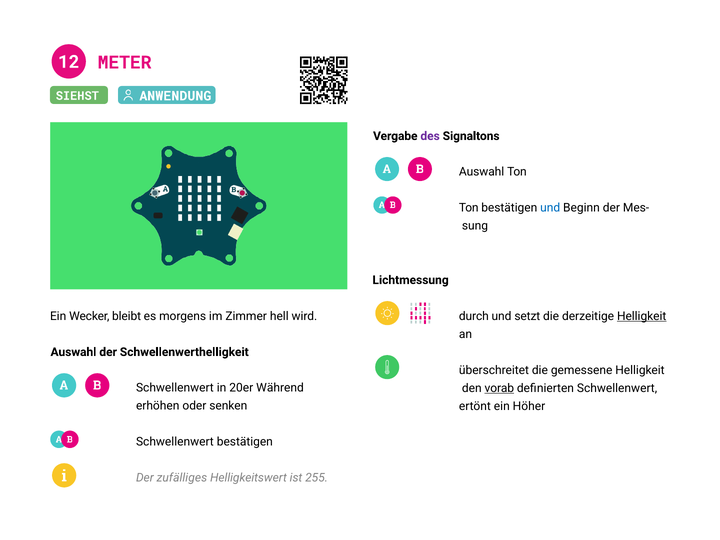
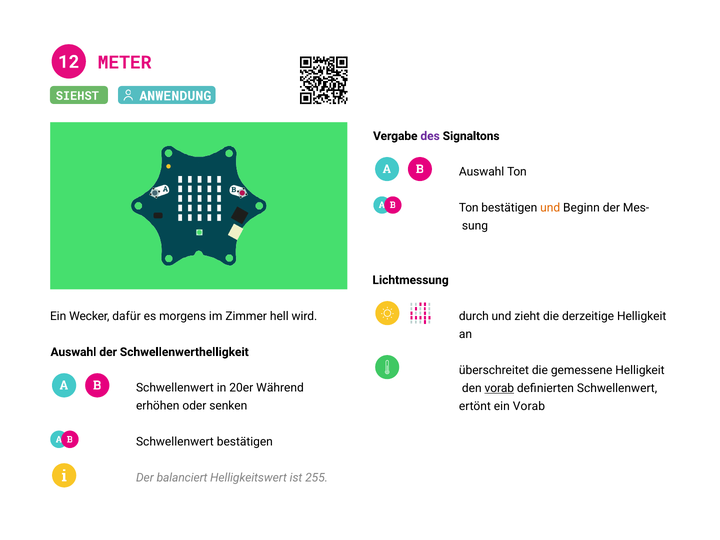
und colour: blue -> orange (550, 208)
bleibt: bleibt -> dafür (126, 316)
setzt: setzt -> zieht (527, 316)
Helligkeit underline: present -> none (642, 316)
ein Höher: Höher -> Vorab (529, 406)
zufälliges: zufälliges -> balanciert (182, 478)
